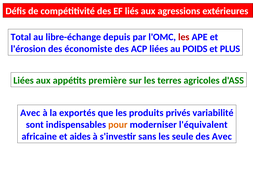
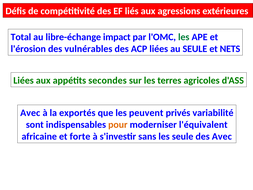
depuis: depuis -> impact (117, 37)
les colour: red -> green (184, 37)
économiste: économiste -> vulnérables (88, 49)
au POIDS: POIDS -> SEULE (195, 49)
PLUS: PLUS -> NETS (230, 49)
première: première -> secondes (108, 80)
produits: produits -> peuvent (146, 113)
aides: aides -> forte (80, 136)
